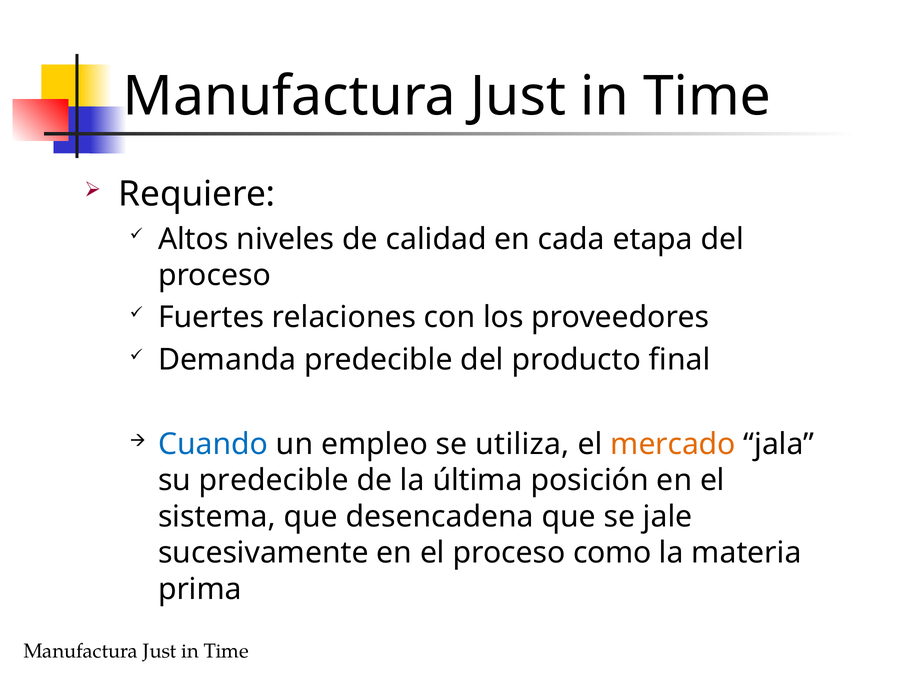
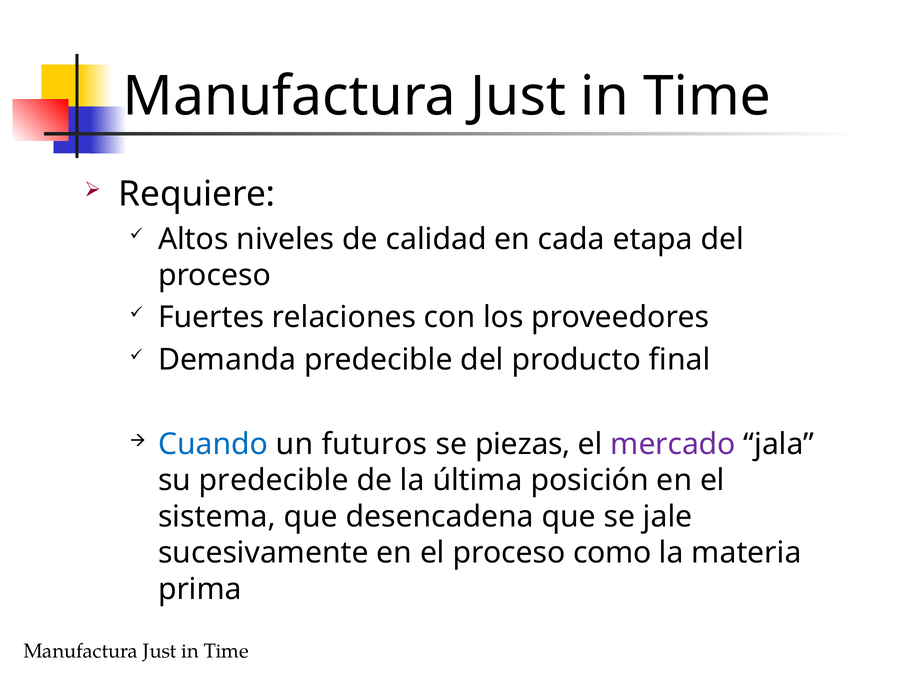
empleo: empleo -> futuros (374, 444)
utiliza: utiliza -> piezas (523, 444)
mercado colour: orange -> purple (673, 444)
